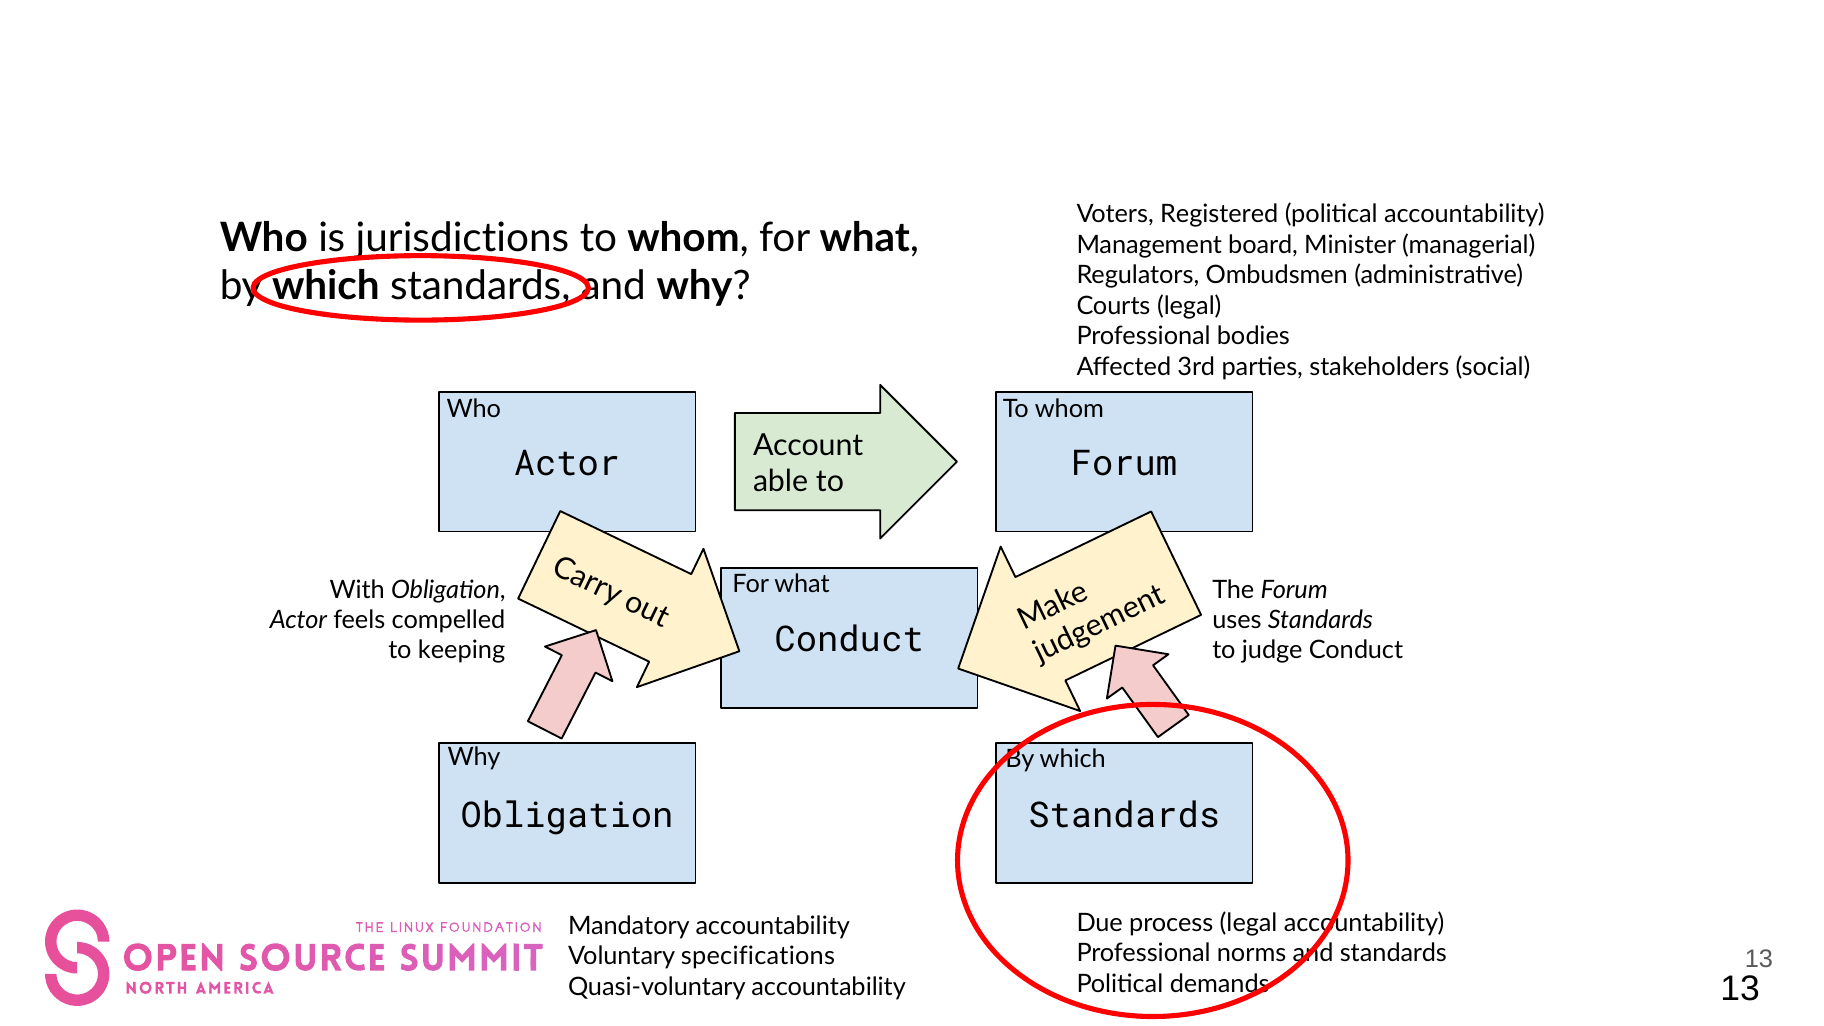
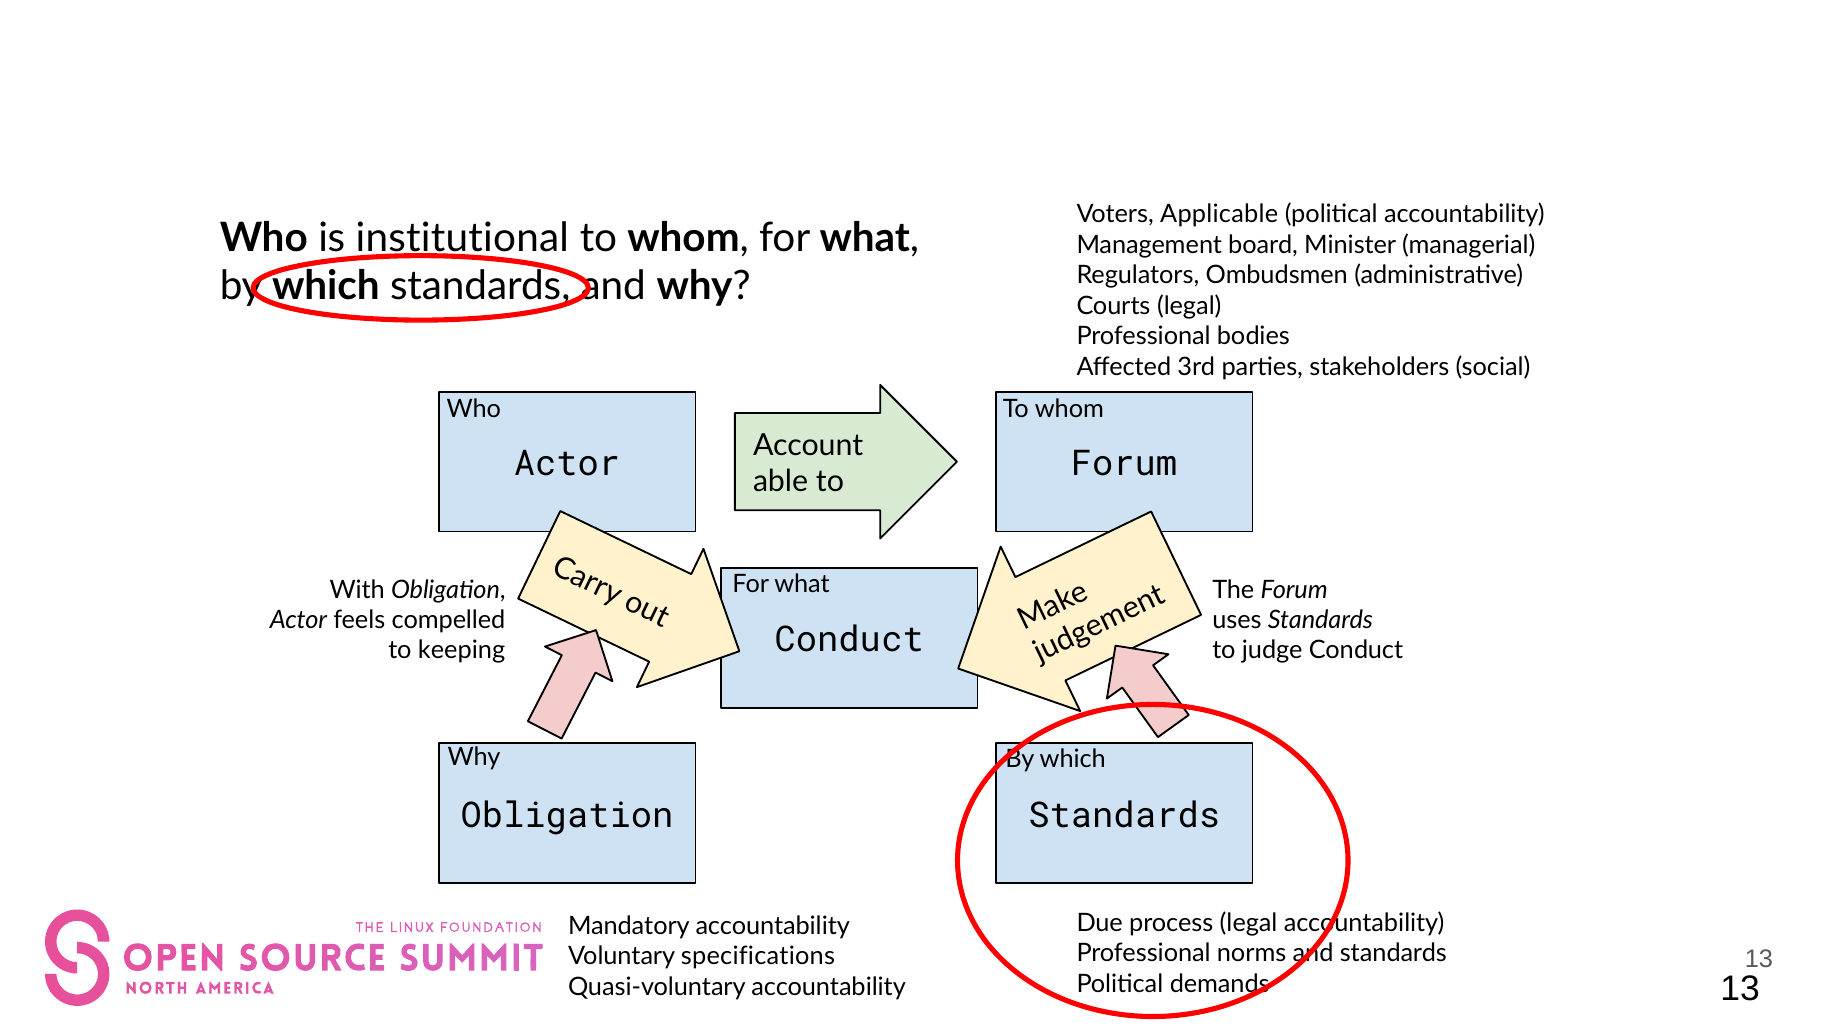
Registered: Registered -> Applicable (1219, 215)
jurisdictions: jurisdictions -> institutional (462, 238)
